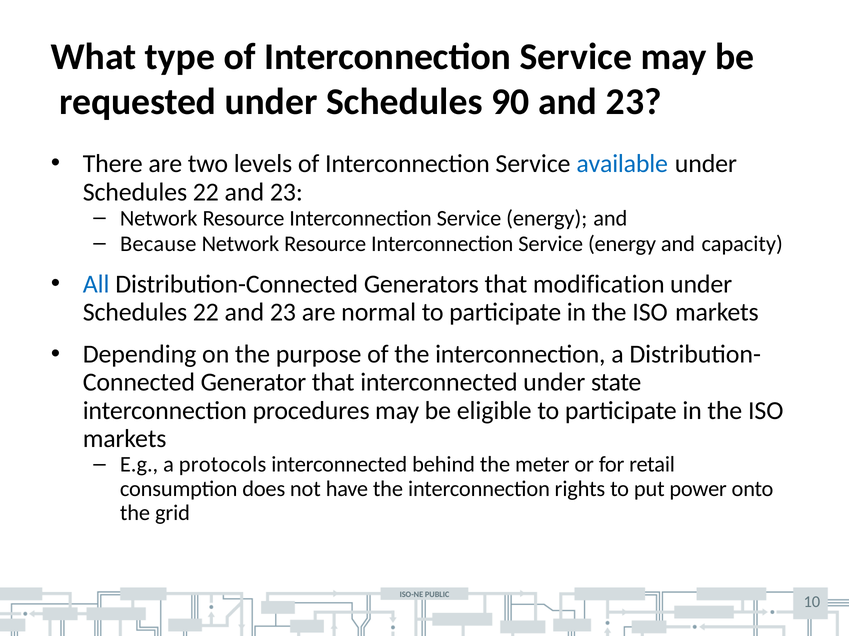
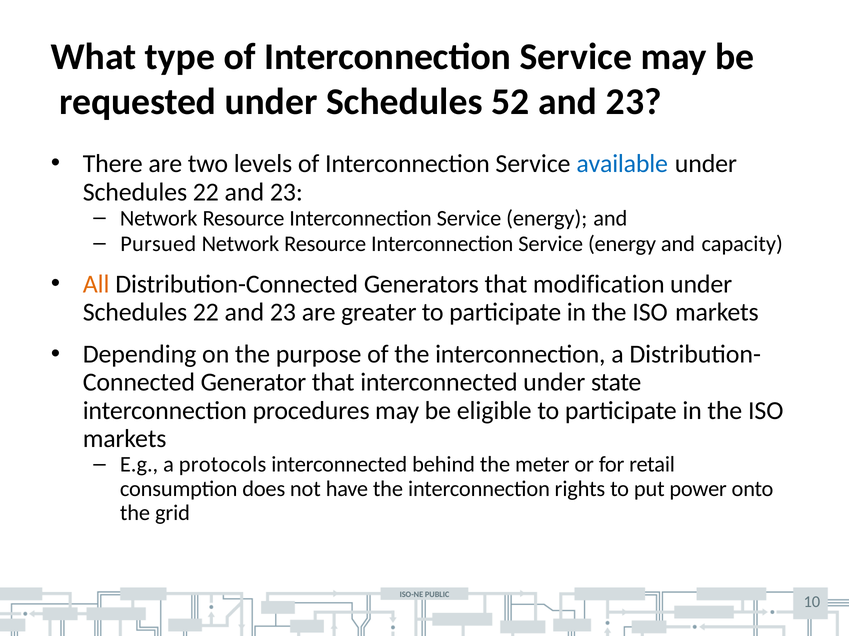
90: 90 -> 52 (510, 102)
Because: Because -> Pursued (158, 244)
All colour: blue -> orange (96, 285)
normal: normal -> greater (379, 313)
